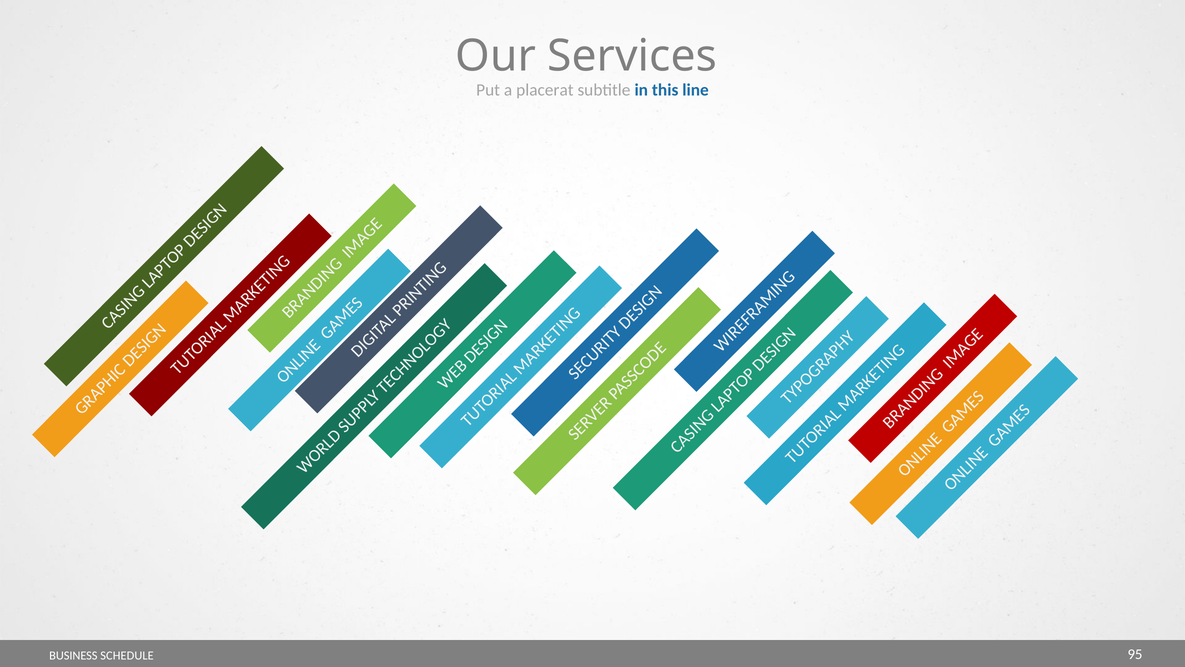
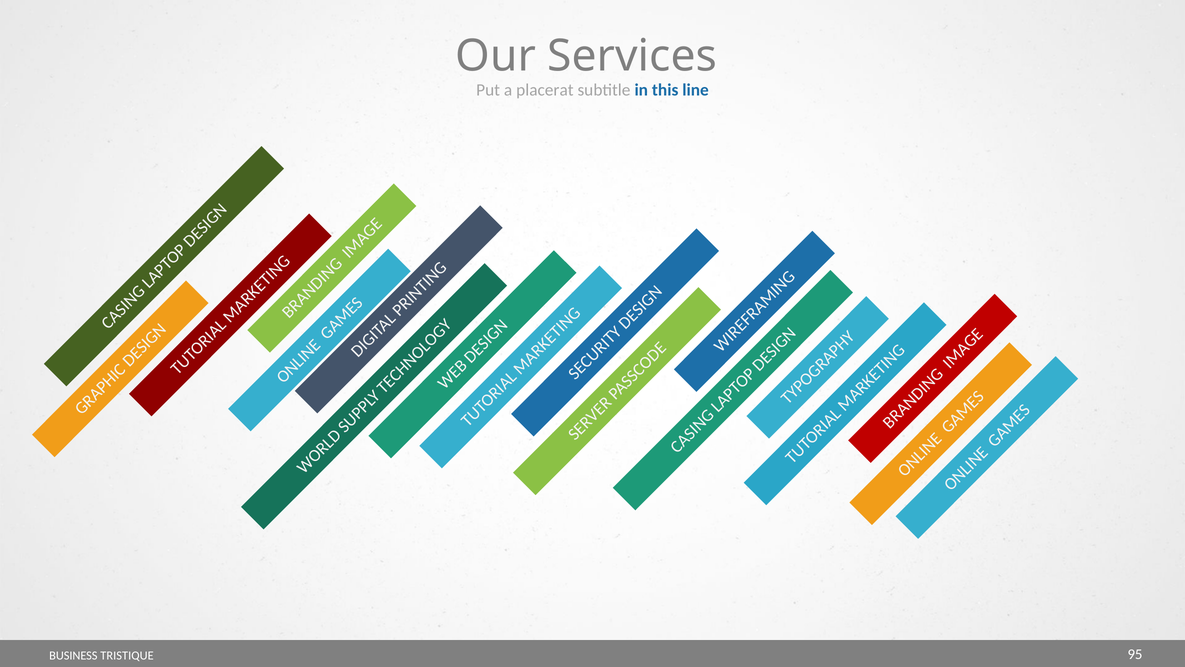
SCHEDULE: SCHEDULE -> TRISTIQUE (127, 655)
